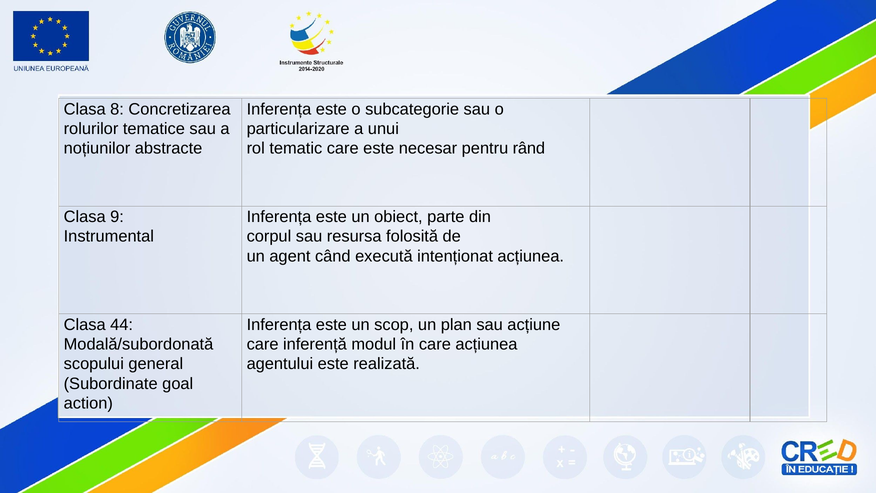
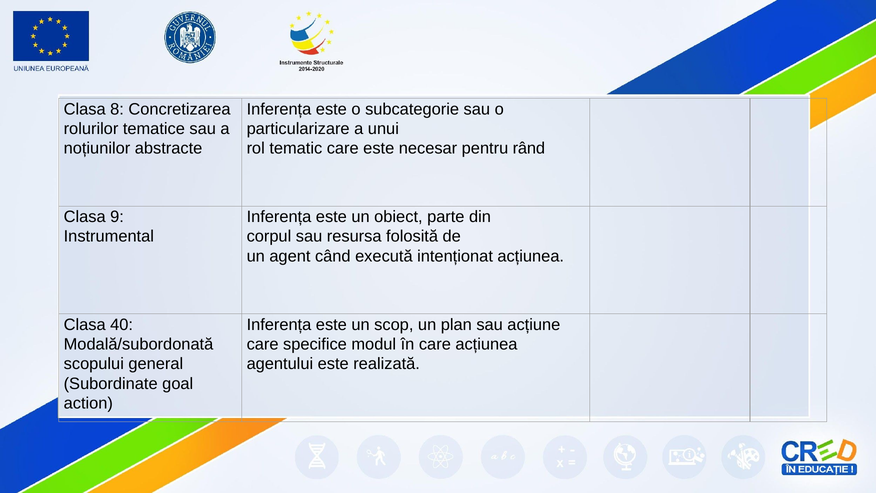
44: 44 -> 40 (122, 324)
inferență: inferență -> specifice (315, 344)
